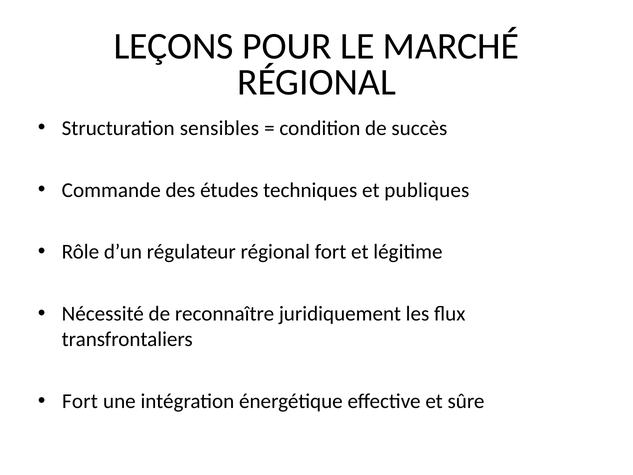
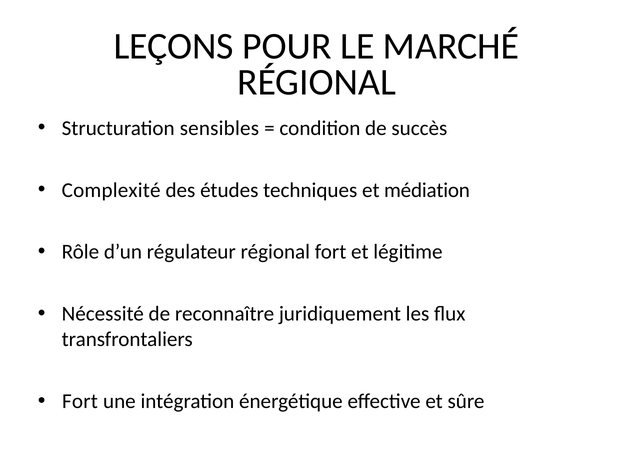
Commande: Commande -> Complexité (111, 190)
publiques: publiques -> médiation (427, 190)
